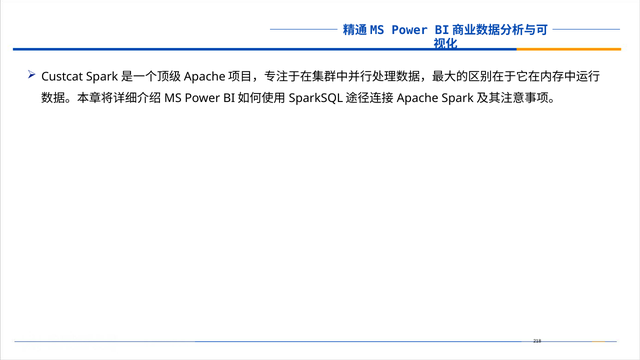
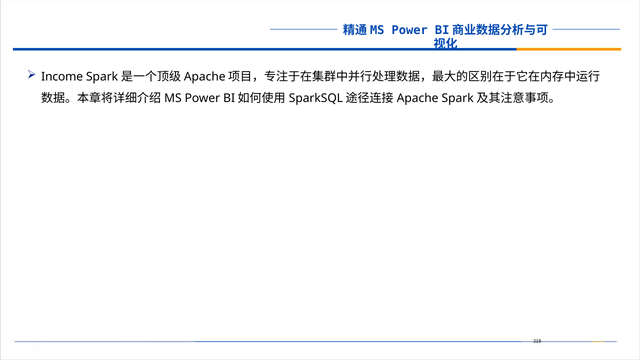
Custcat: Custcat -> Income (62, 77)
